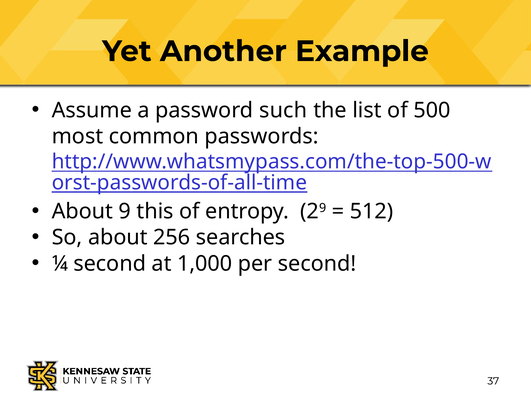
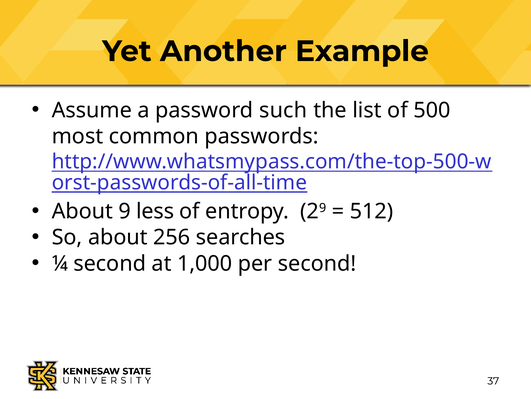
this: this -> less (155, 211)
